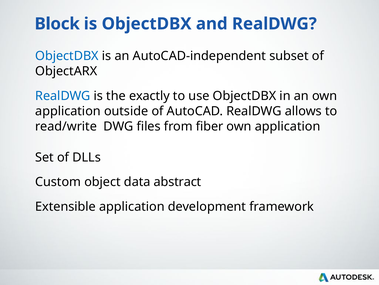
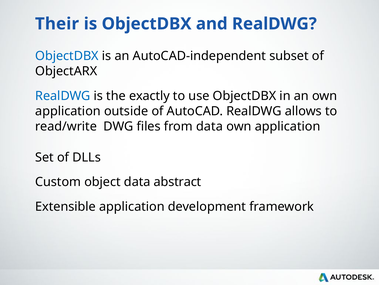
Block: Block -> Their (57, 24)
from fiber: fiber -> data (209, 126)
